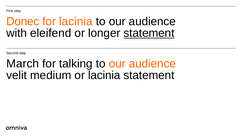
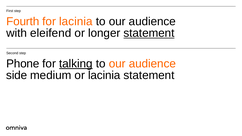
Donec: Donec -> Fourth (23, 21)
March: March -> Phone (23, 64)
talking underline: none -> present (76, 64)
velit: velit -> side (17, 75)
